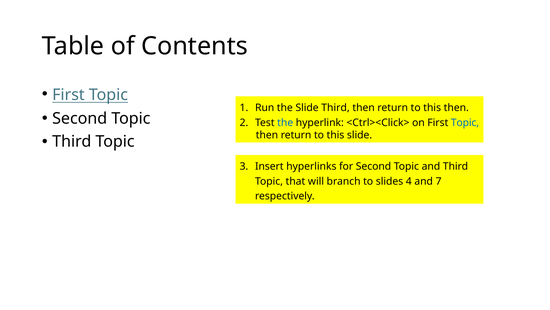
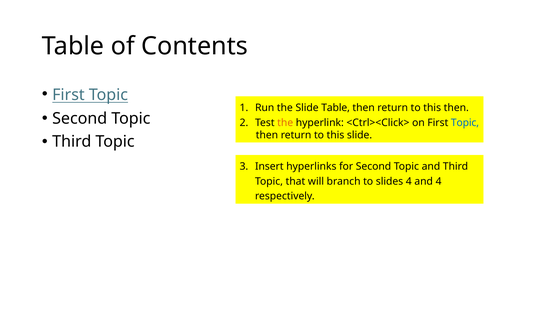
Slide Third: Third -> Table (336, 107)
the colour: blue -> orange (285, 122)
and 7: 7 -> 4 (439, 181)
